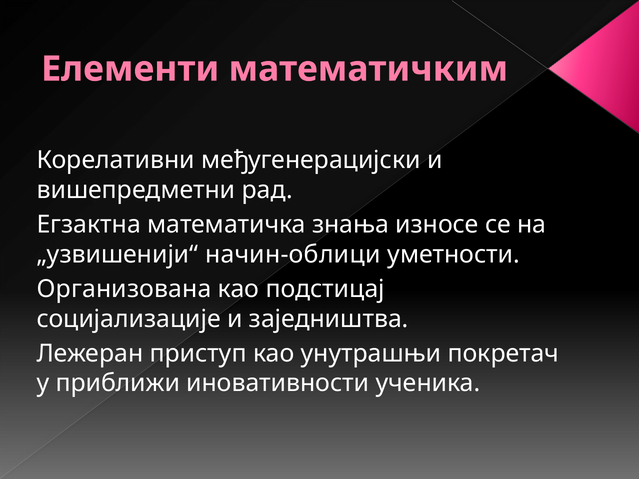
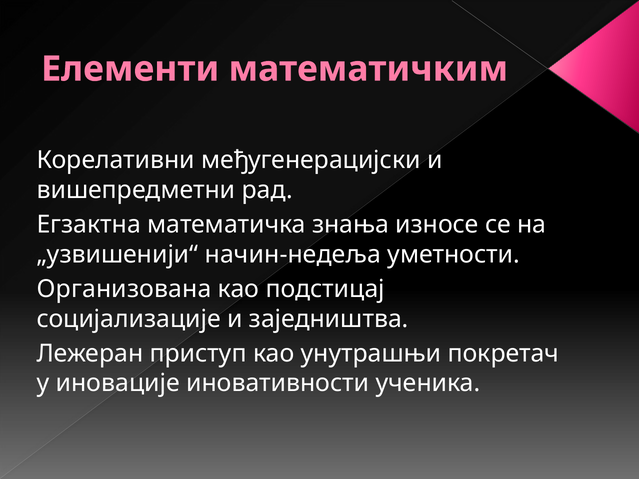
начин-облици: начин-облици -> начин-недеља (293, 254)
приближи: приближи -> иновације (118, 383)
